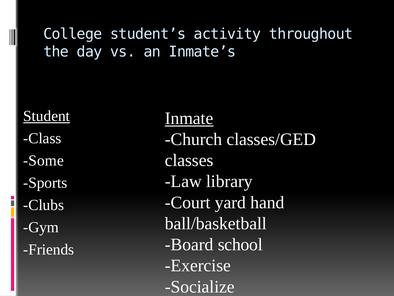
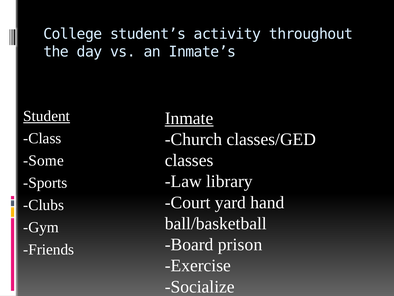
school: school -> prison (240, 244)
